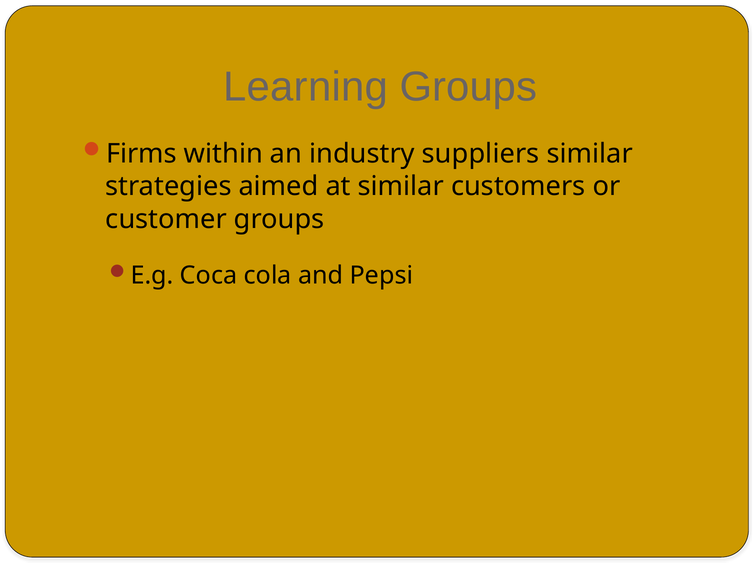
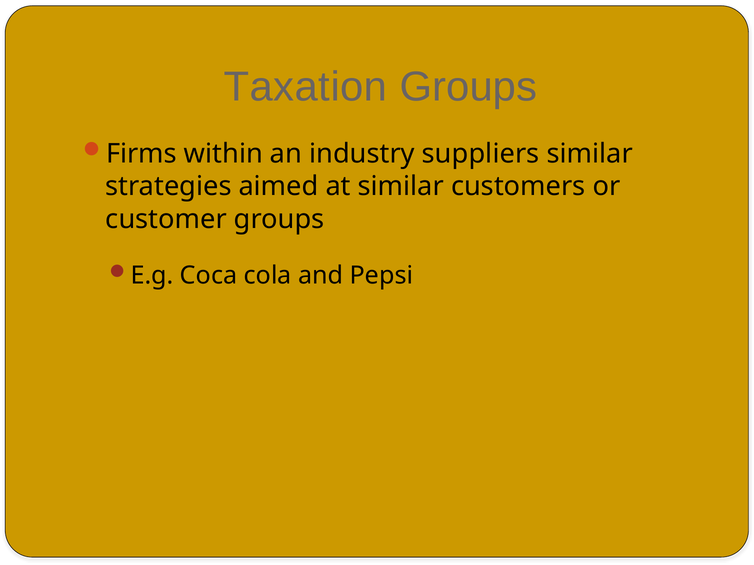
Learning: Learning -> Taxation (305, 87)
